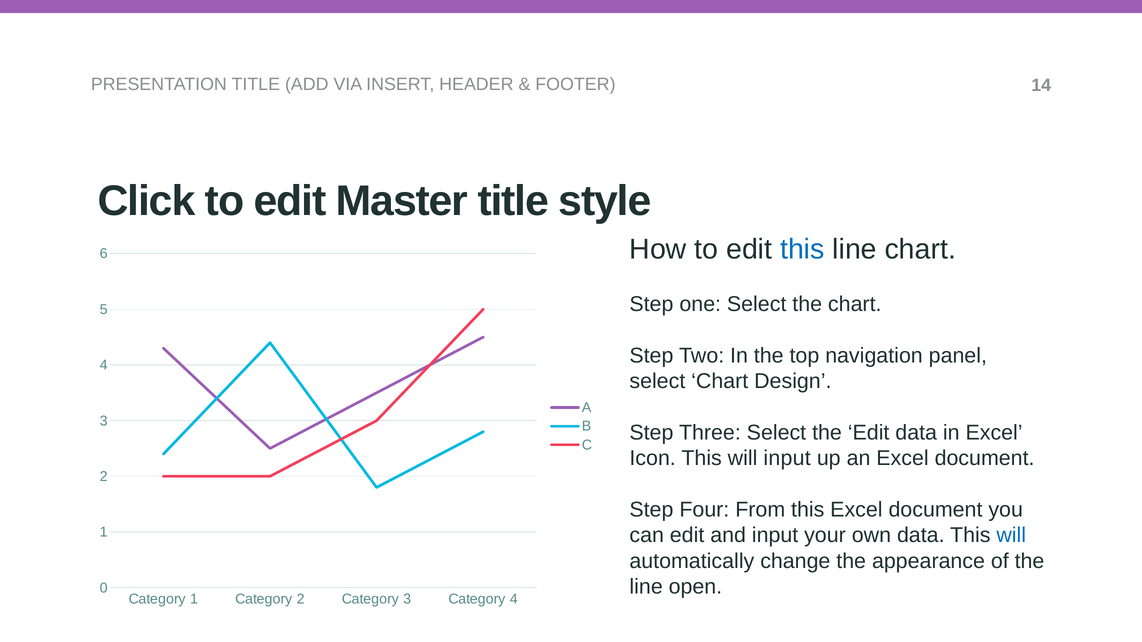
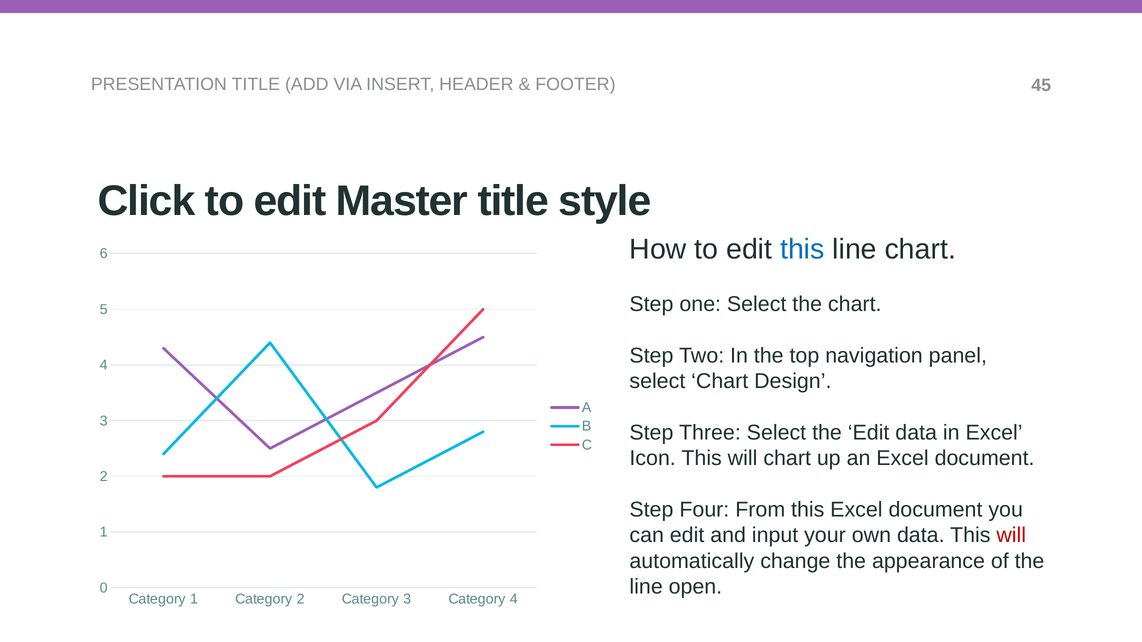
14: 14 -> 45 (1041, 85)
will input: input -> chart (787, 459)
will colour: blue -> red (1011, 536)
